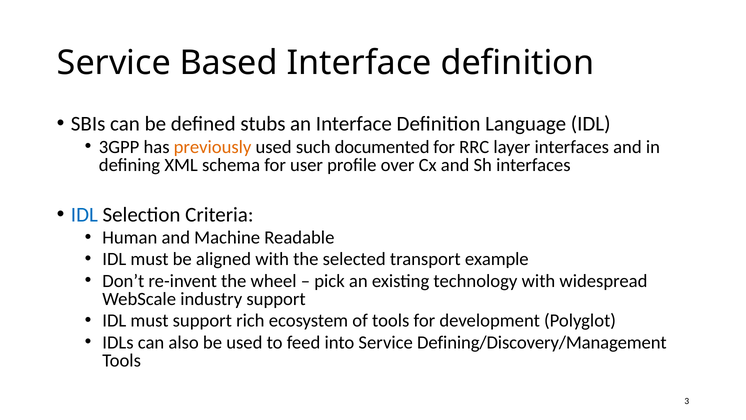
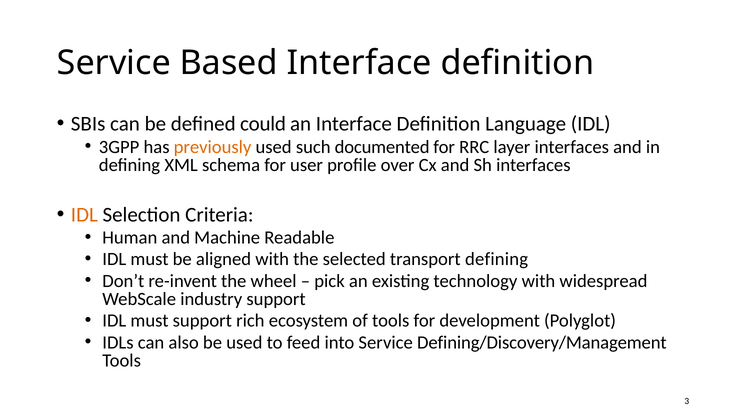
stubs: stubs -> could (263, 124)
IDL colour: blue -> orange (84, 215)
transport example: example -> defining (497, 259)
